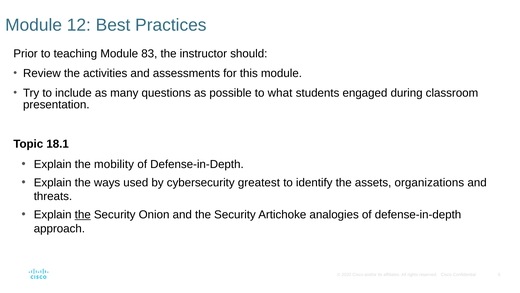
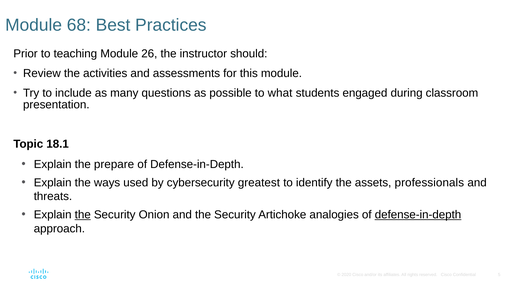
12: 12 -> 68 (79, 25)
83: 83 -> 26 (149, 54)
mobility: mobility -> prepare (114, 164)
organizations: organizations -> professionals (429, 182)
defense-in-depth underline: none -> present (418, 214)
